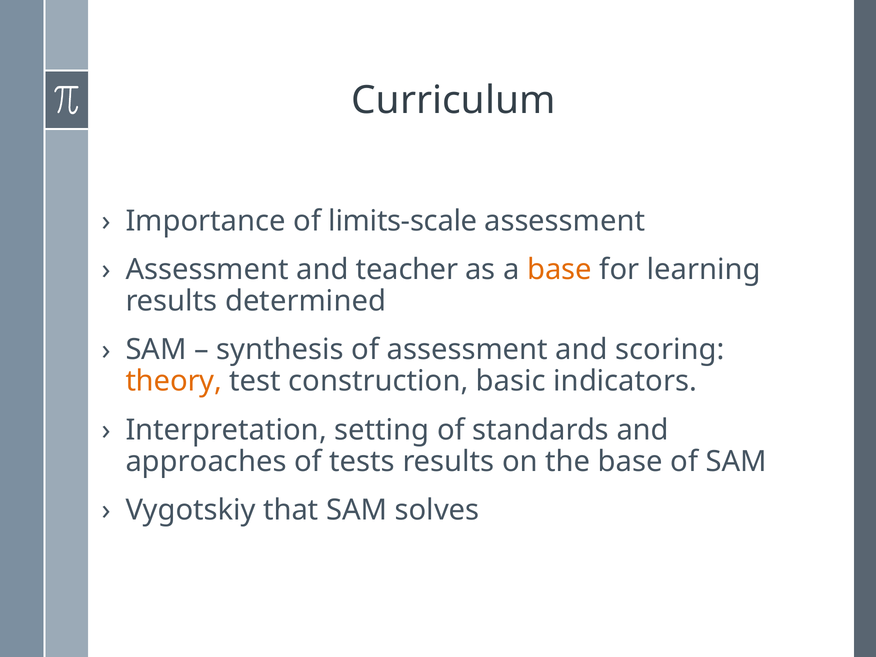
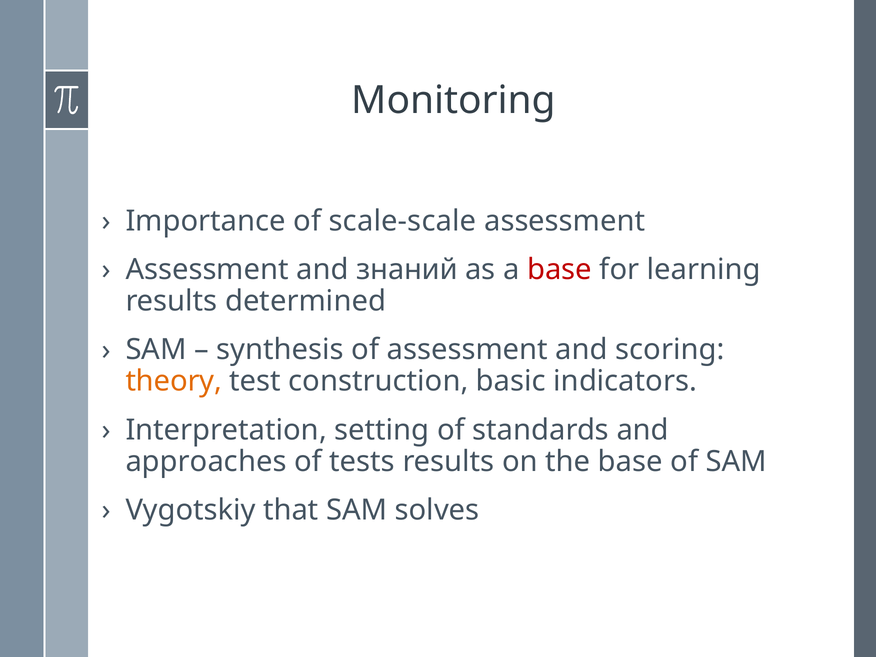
Curriculum: Curriculum -> Monitoring (453, 100)
limits-scale: limits-scale -> scale-scale (403, 221)
teacher: teacher -> знаний (407, 270)
base colour: orange -> red (559, 270)
